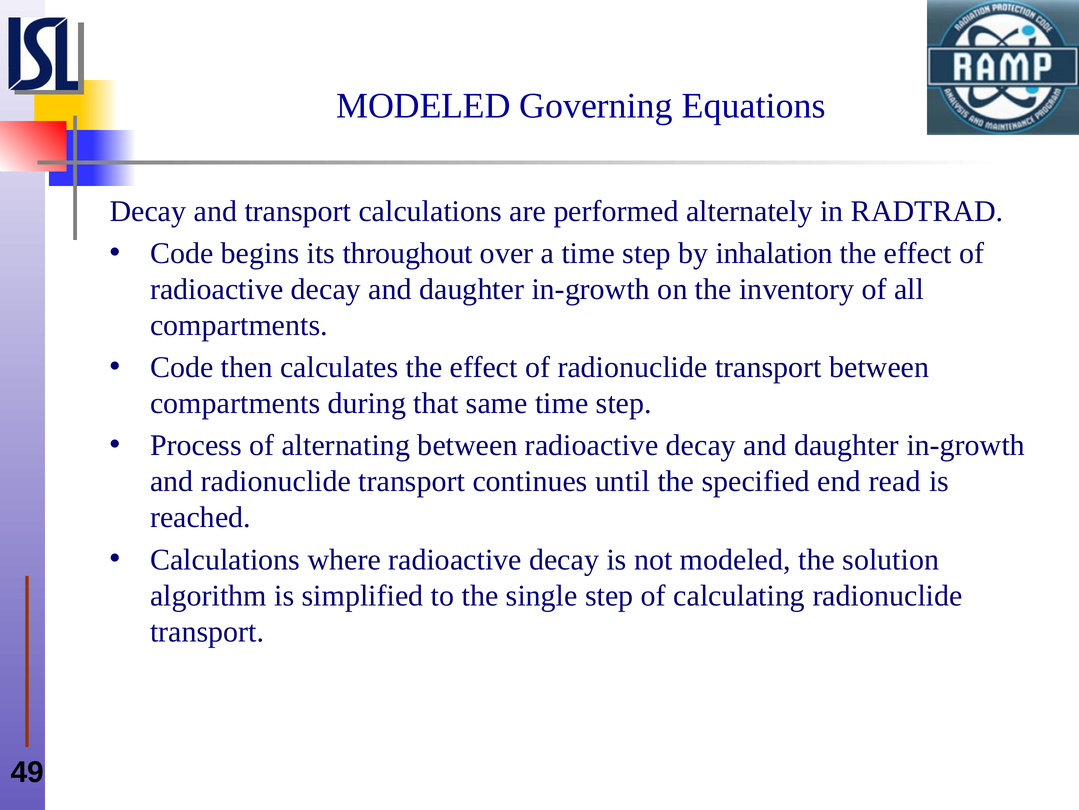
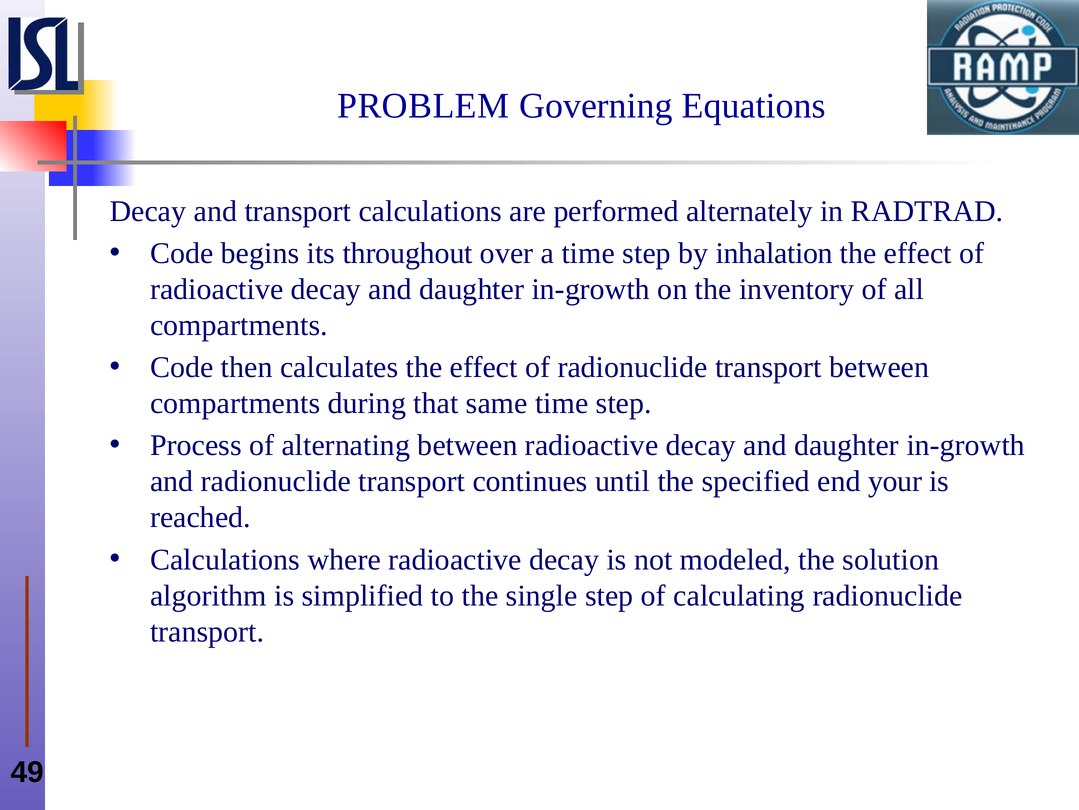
MODELED: MODELED -> PROBLEM (423, 106)
read: read -> your (895, 481)
